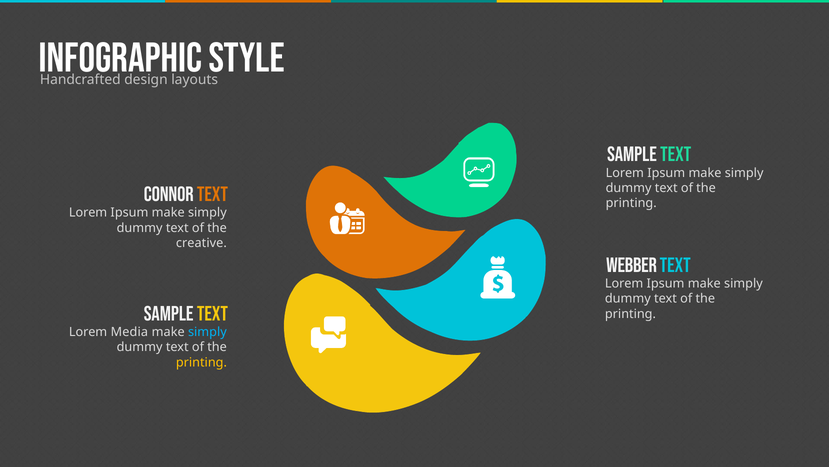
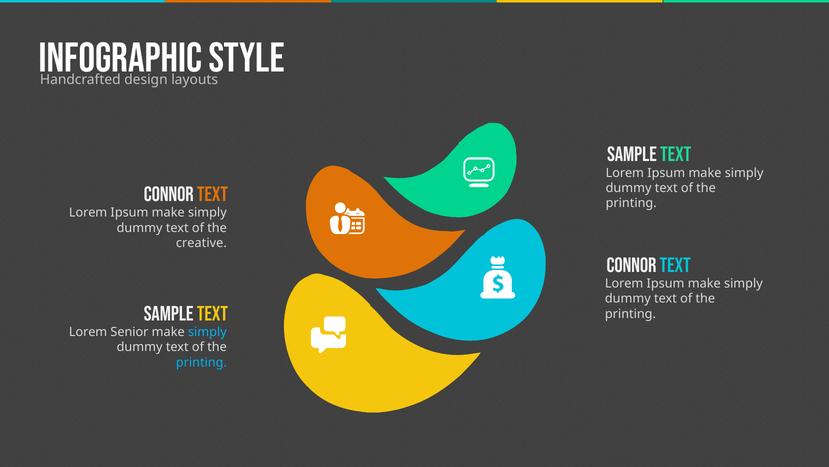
WEBBER: WEBBER -> CONNOR (632, 265)
Media: Media -> Senior (129, 331)
printing colour: yellow -> light blue (201, 362)
